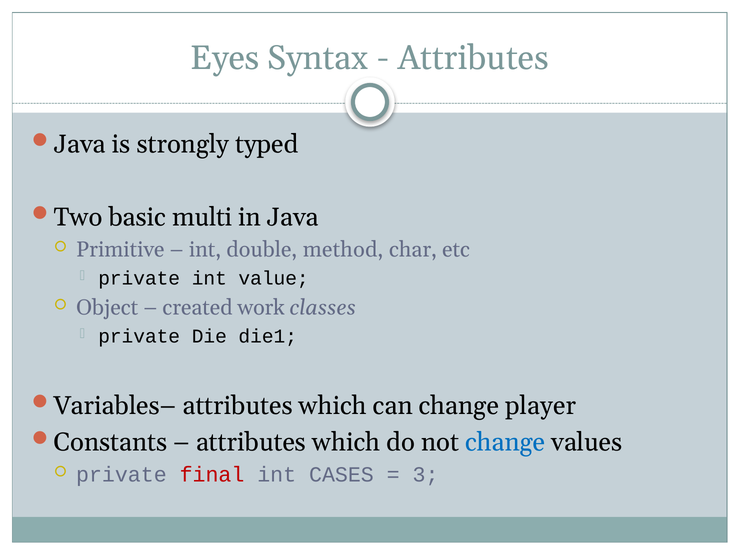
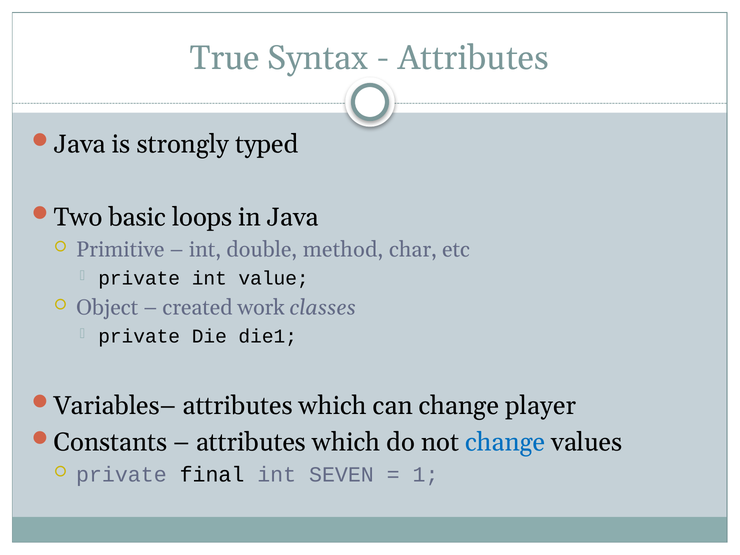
Eyes: Eyes -> True (225, 58)
multi: multi -> loops (202, 217)
final colour: red -> black (212, 475)
CASES: CASES -> SEVEN (341, 475)
3: 3 -> 1 (426, 475)
